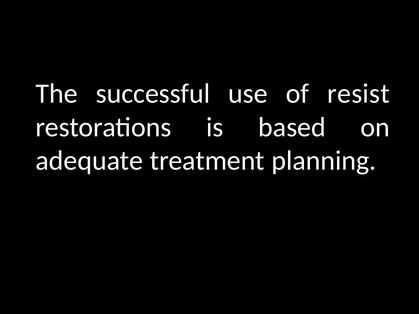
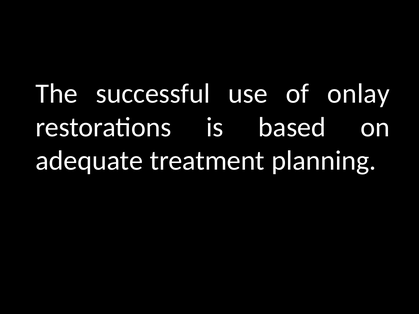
resist: resist -> onlay (359, 94)
